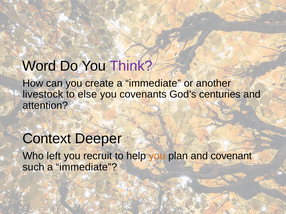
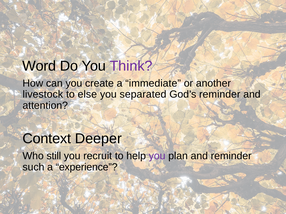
covenants: covenants -> separated (143, 95)
God’s centuries: centuries -> reminder (220, 95)
left: left -> still (54, 156)
you colour: orange -> purple (157, 156)
and covenant: covenant -> reminder (231, 156)
such a immediate: immediate -> experience (87, 167)
